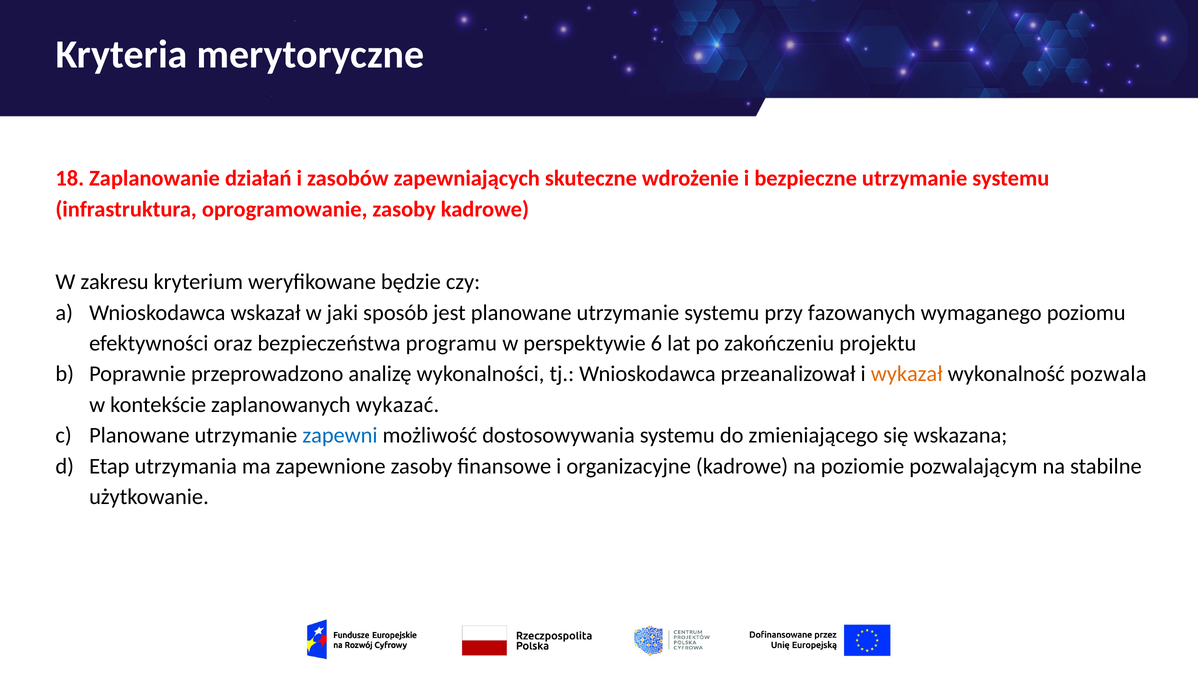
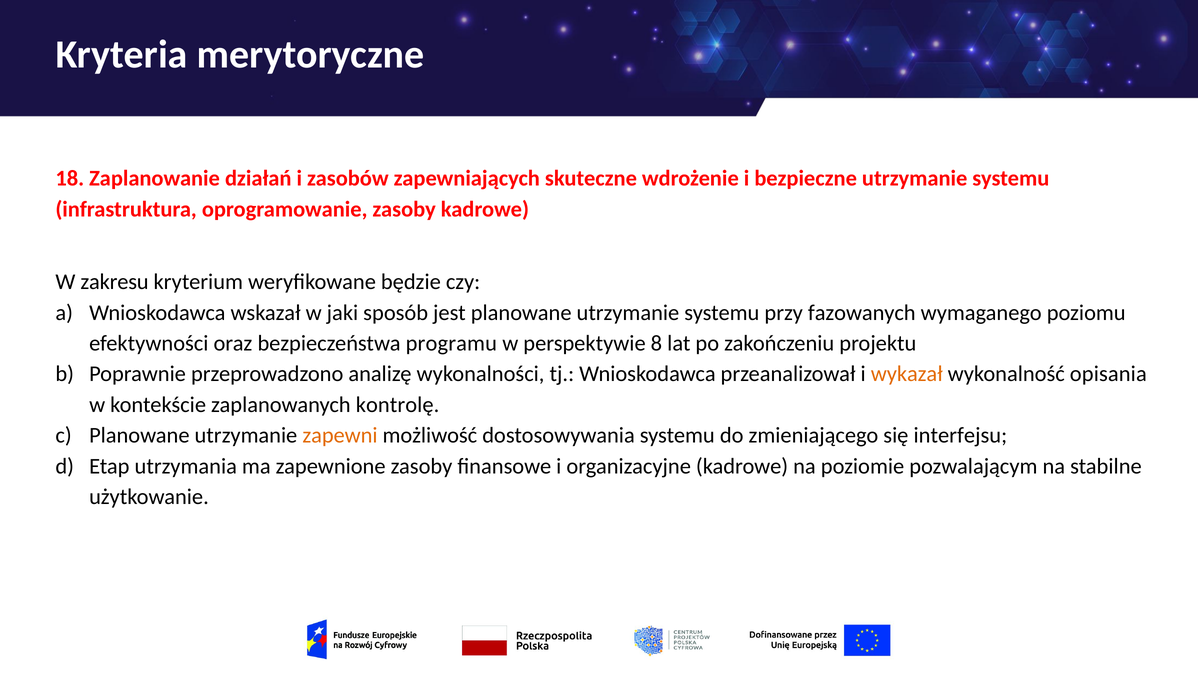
6: 6 -> 8 (656, 343)
pozwala: pozwala -> opisania (1108, 374)
wykazać: wykazać -> kontrolę (398, 405)
zapewni colour: blue -> orange (340, 435)
wskazana: wskazana -> interfejsu (960, 435)
